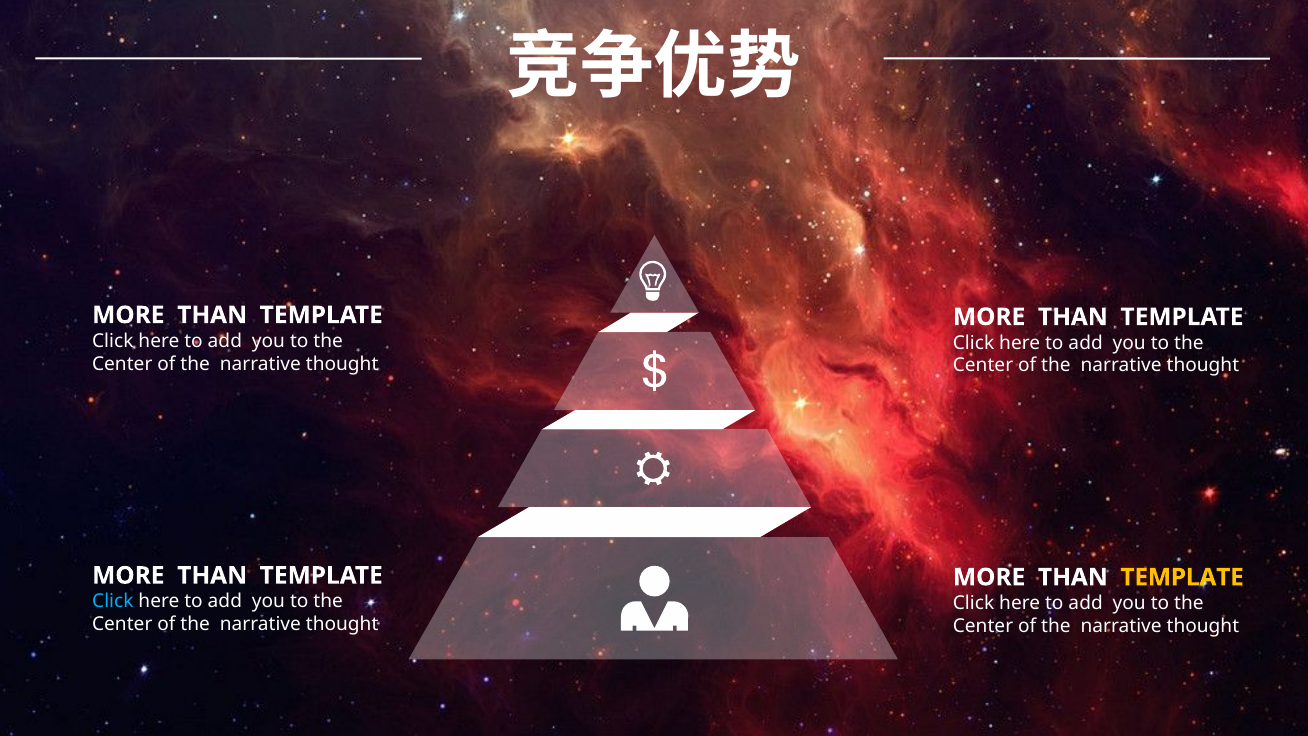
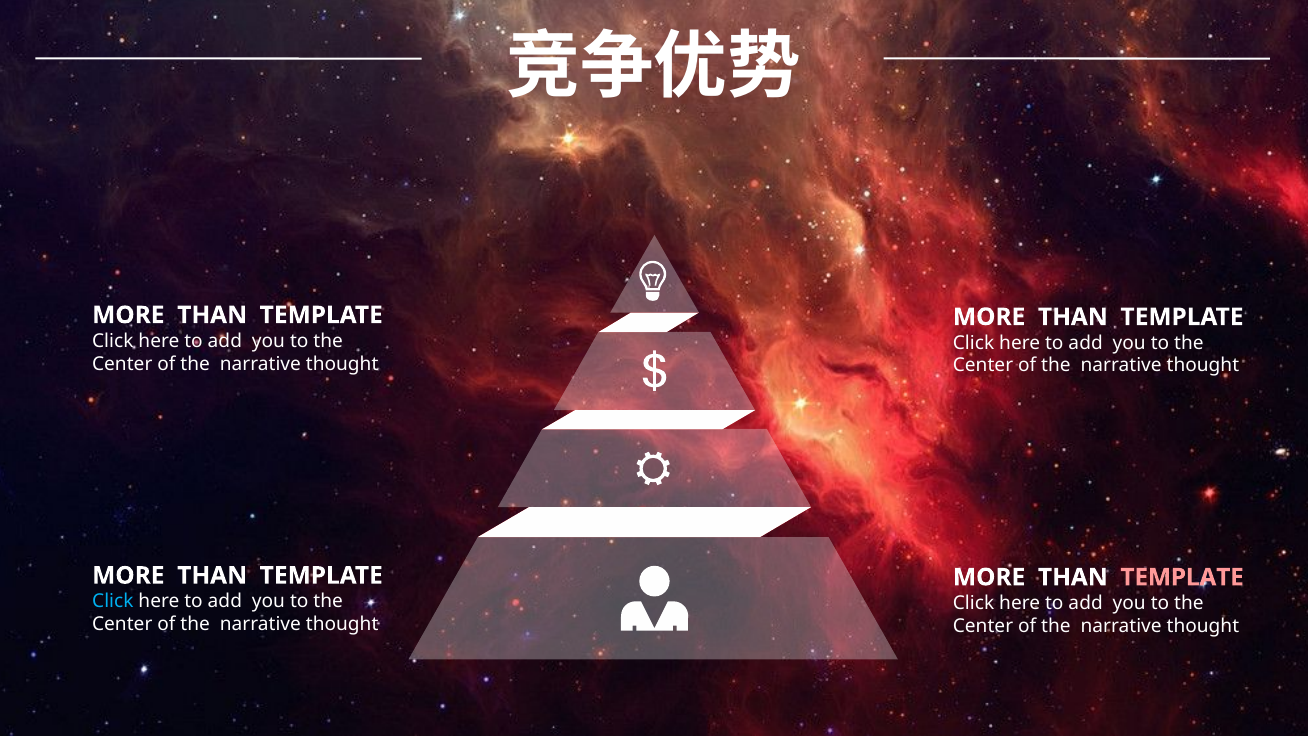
TEMPLATE colour: yellow -> pink (1182, 577)
